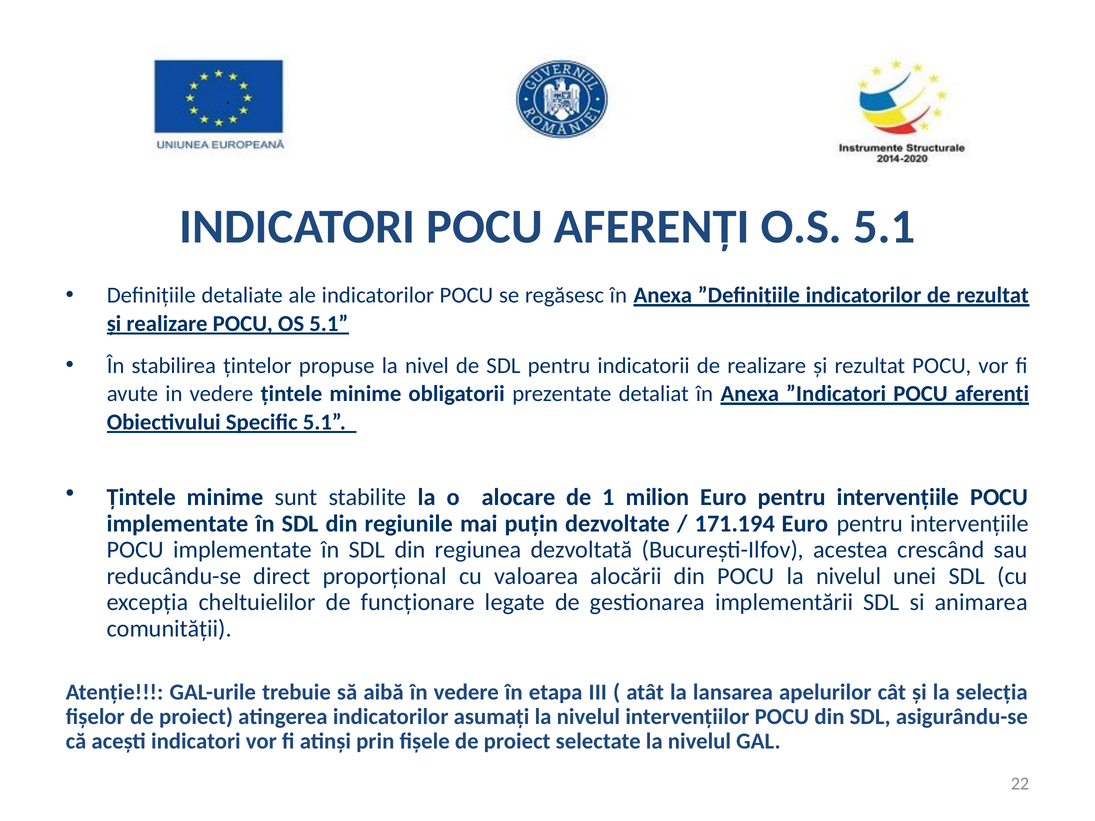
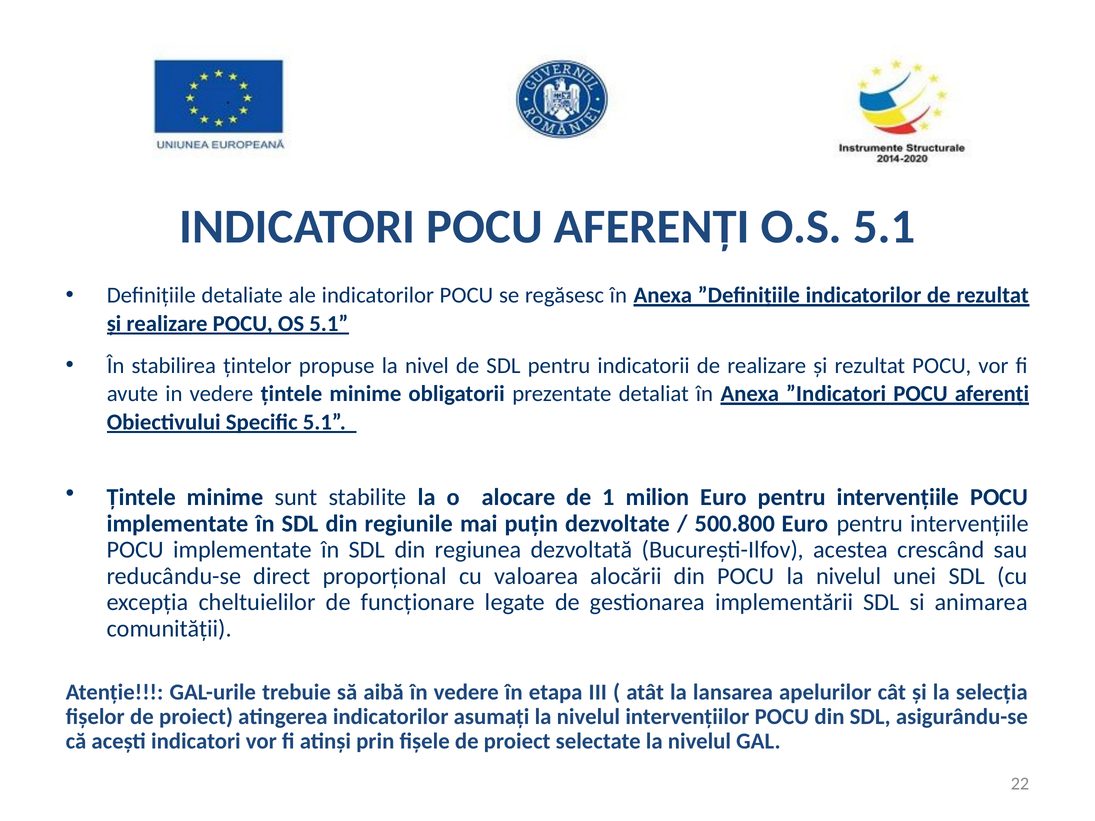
171.194: 171.194 -> 500.800 (735, 524)
